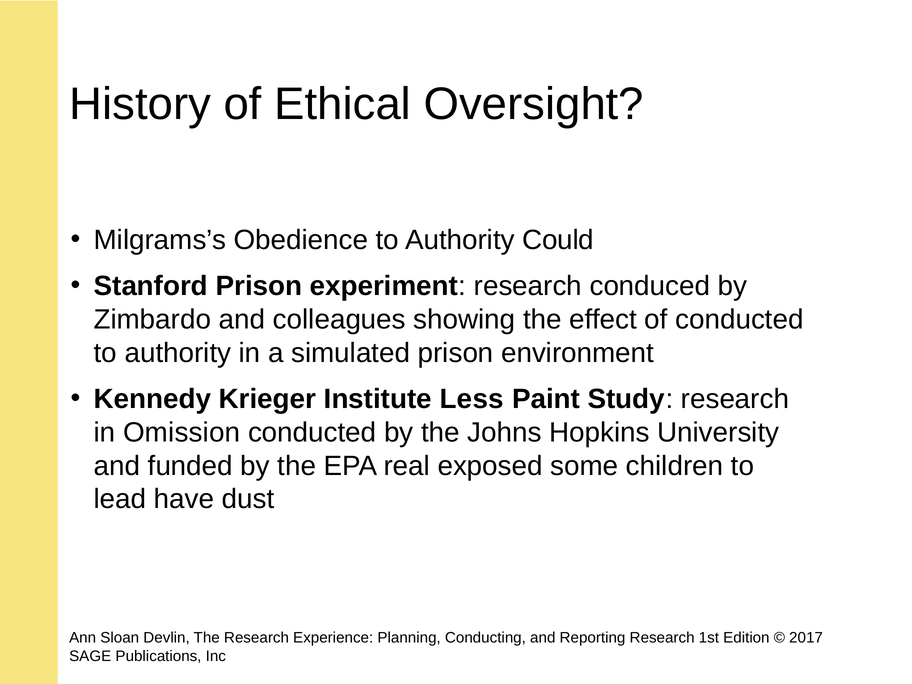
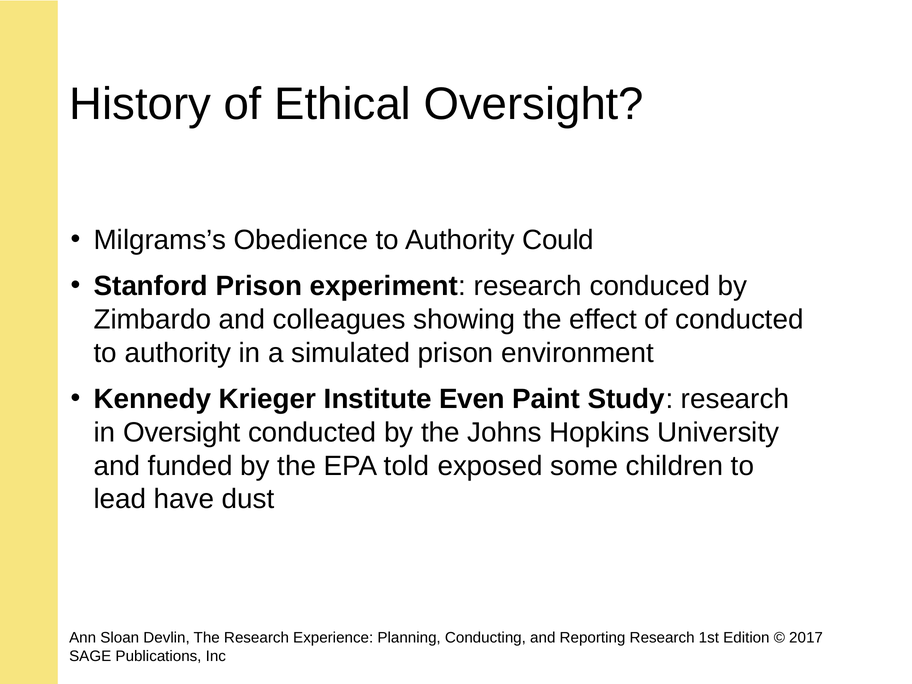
Less: Less -> Even (472, 399)
in Omission: Omission -> Oversight (182, 433)
real: real -> told (407, 466)
